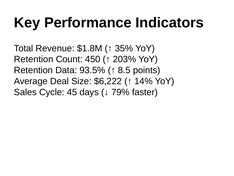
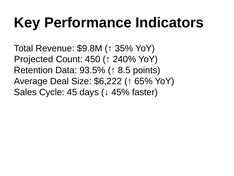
$1.8M: $1.8M -> $9.8M (90, 48)
Retention: Retention -> Projected (34, 59)
203%: 203% -> 240% (124, 59)
14%: 14% -> 65% (144, 81)
79%: 79% -> 45% (120, 92)
